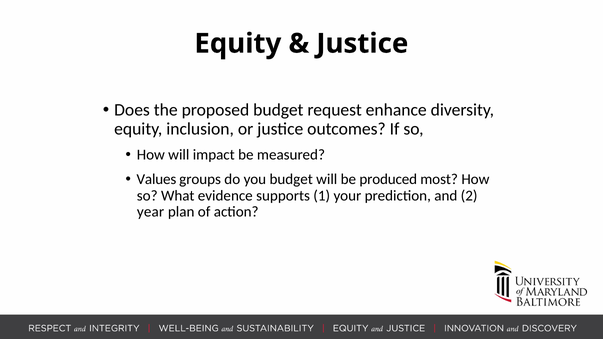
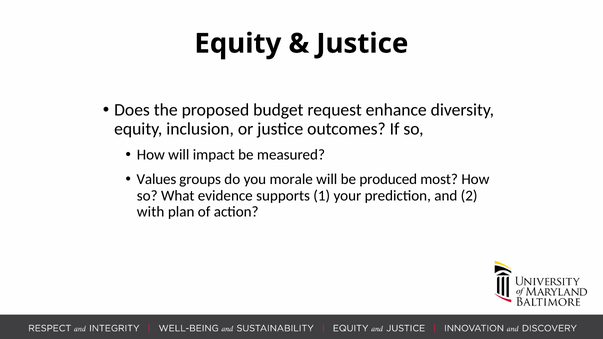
you budget: budget -> morale (291, 179)
year: year -> with (151, 212)
